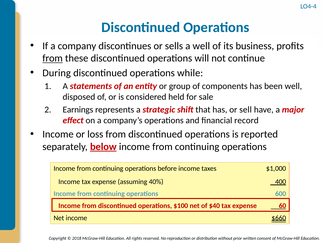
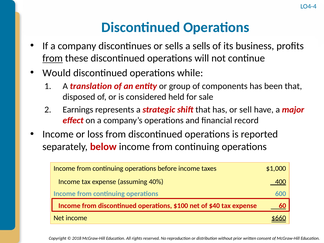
a well: well -> sells (201, 46)
During: During -> Would (57, 73)
statements: statements -> translation (91, 86)
been well: well -> that (293, 86)
below underline: present -> none (103, 147)
